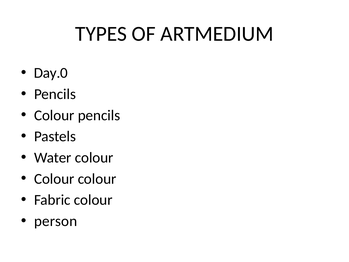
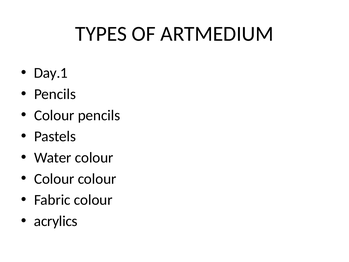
Day.0: Day.0 -> Day.1 (51, 73)
person: person -> acrylics (56, 221)
